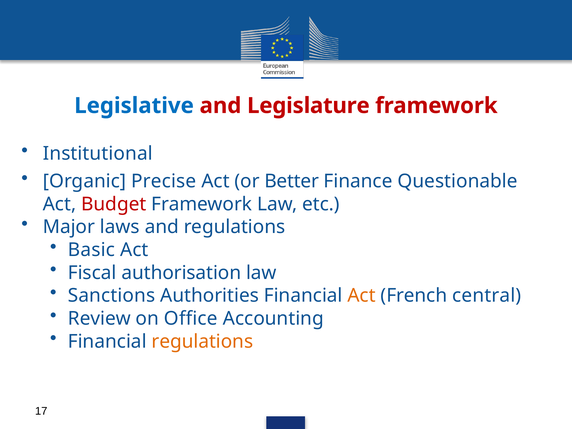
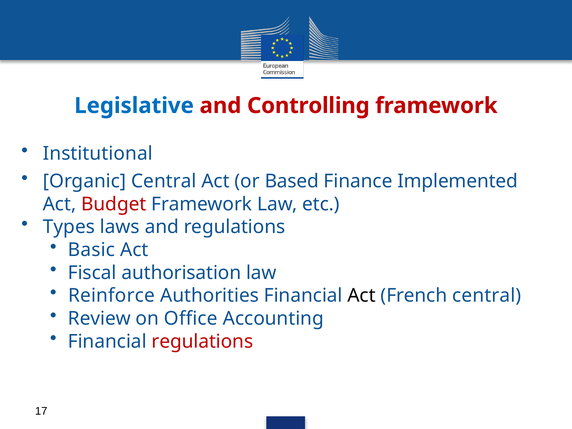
Legislature: Legislature -> Controlling (308, 106)
Organic Precise: Precise -> Central (164, 181)
Better: Better -> Based (292, 181)
Questionable: Questionable -> Implemented (458, 181)
Major: Major -> Types (69, 227)
Sanctions: Sanctions -> Reinforce (112, 296)
Act colour: orange -> black (362, 296)
regulations colour: orange -> red (202, 341)
